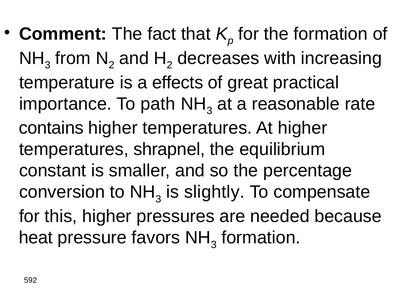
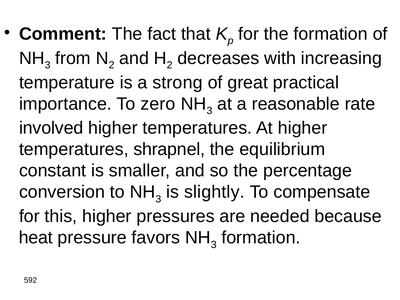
effects: effects -> strong (177, 82)
path: path -> zero (158, 104)
contains: contains -> involved (51, 128)
